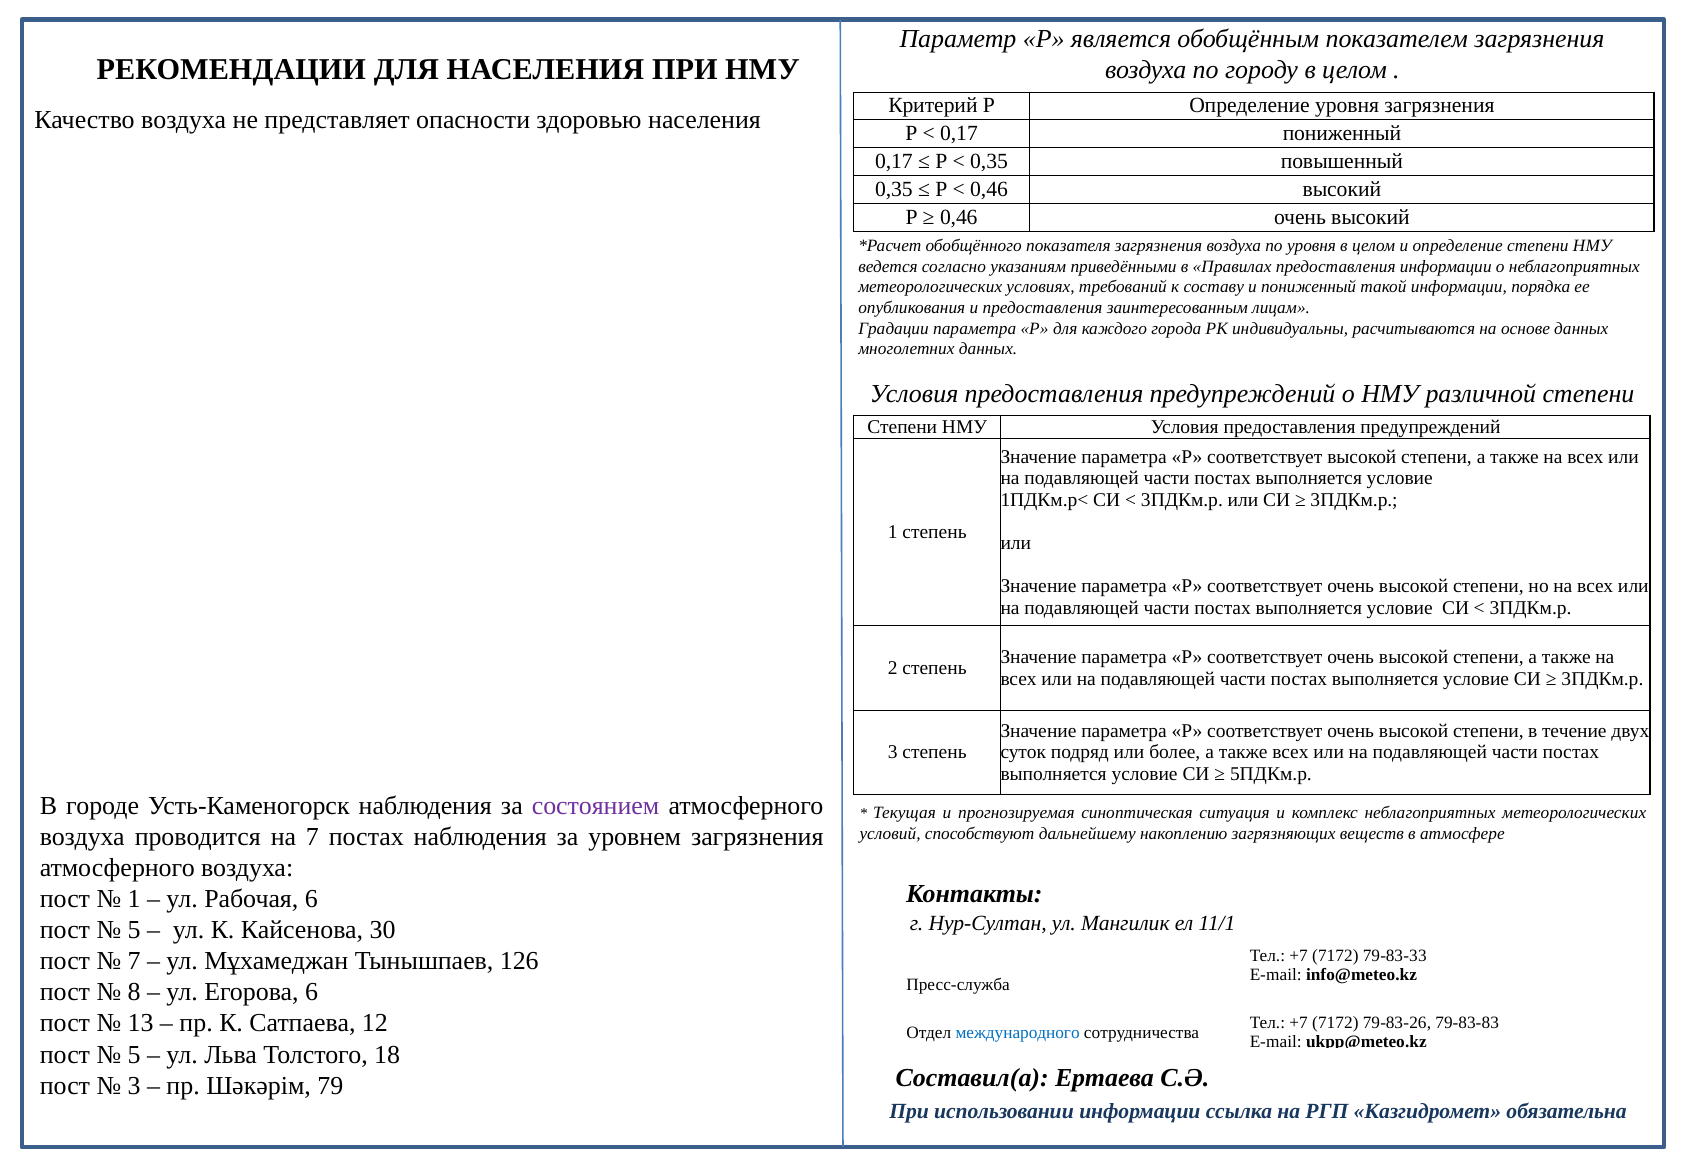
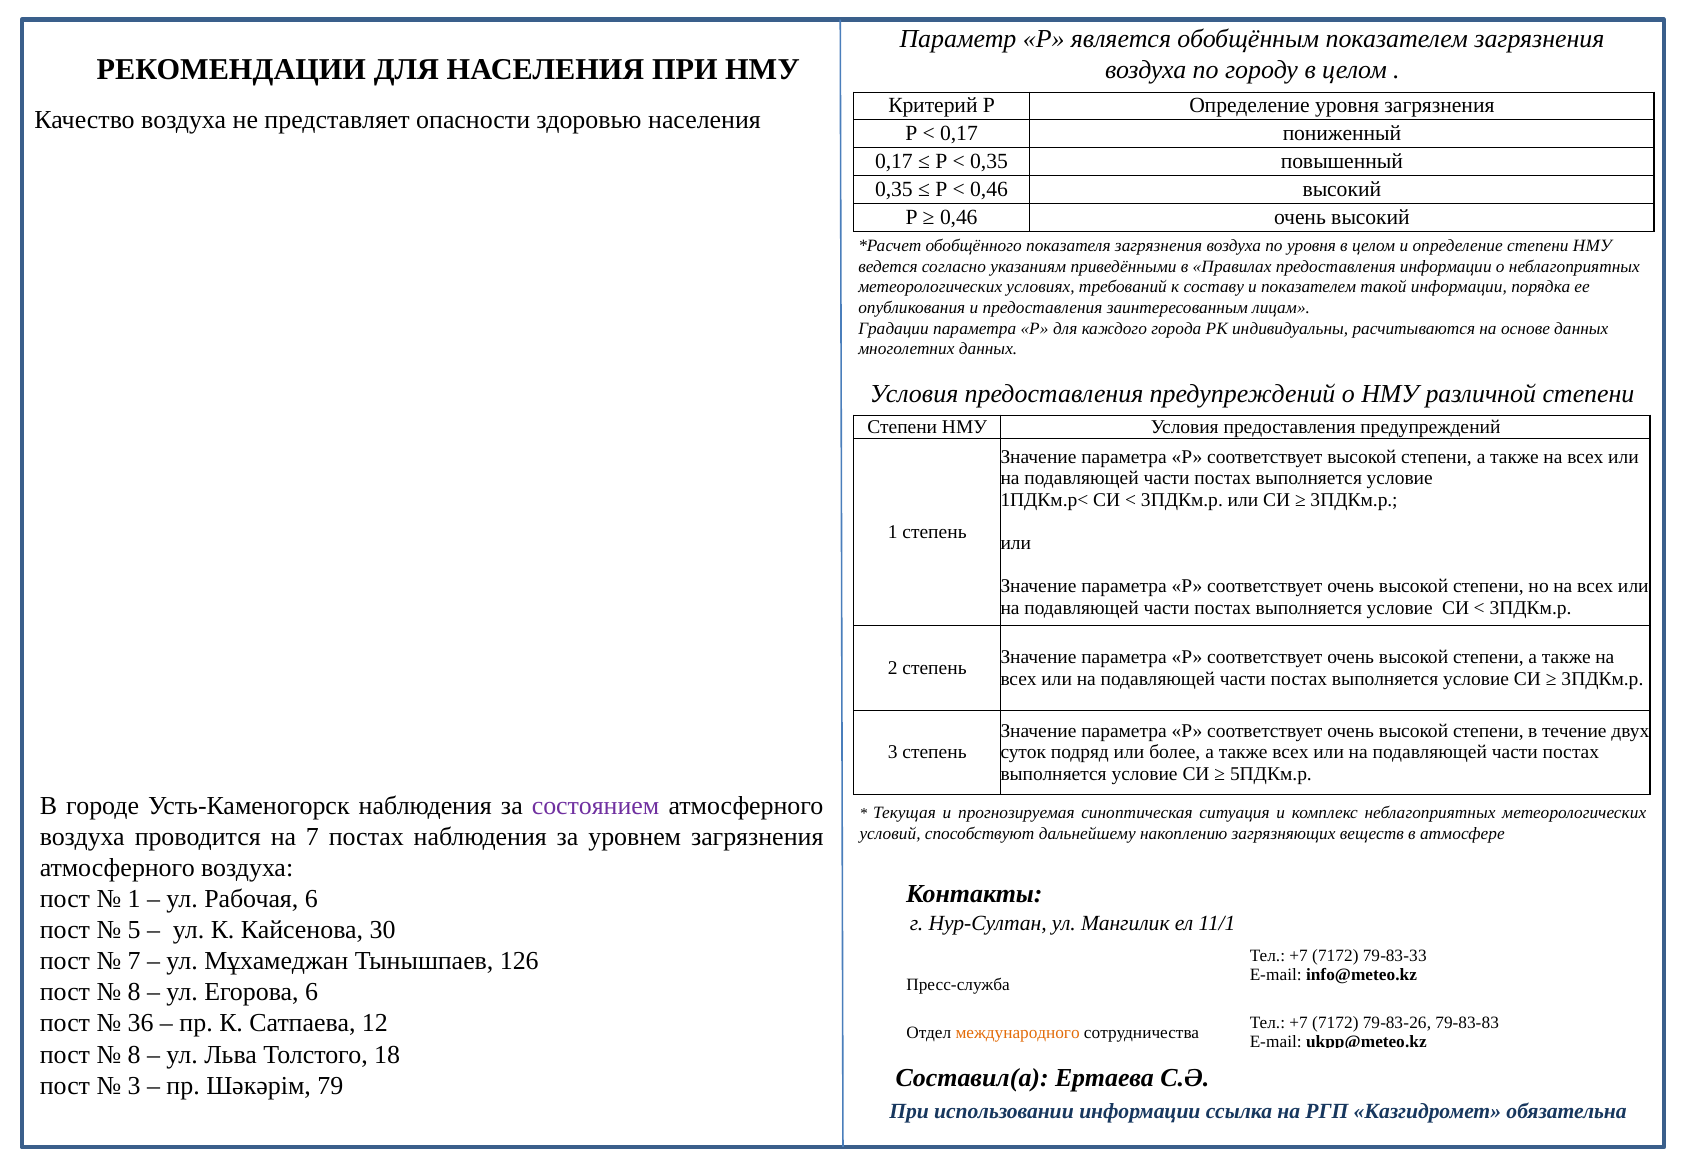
и пониженный: пониженный -> показателем (1309, 287)
13: 13 -> 36 (141, 1024)
международного colour: blue -> orange (1018, 1033)
5: 5 -> 8 (134, 1055)
